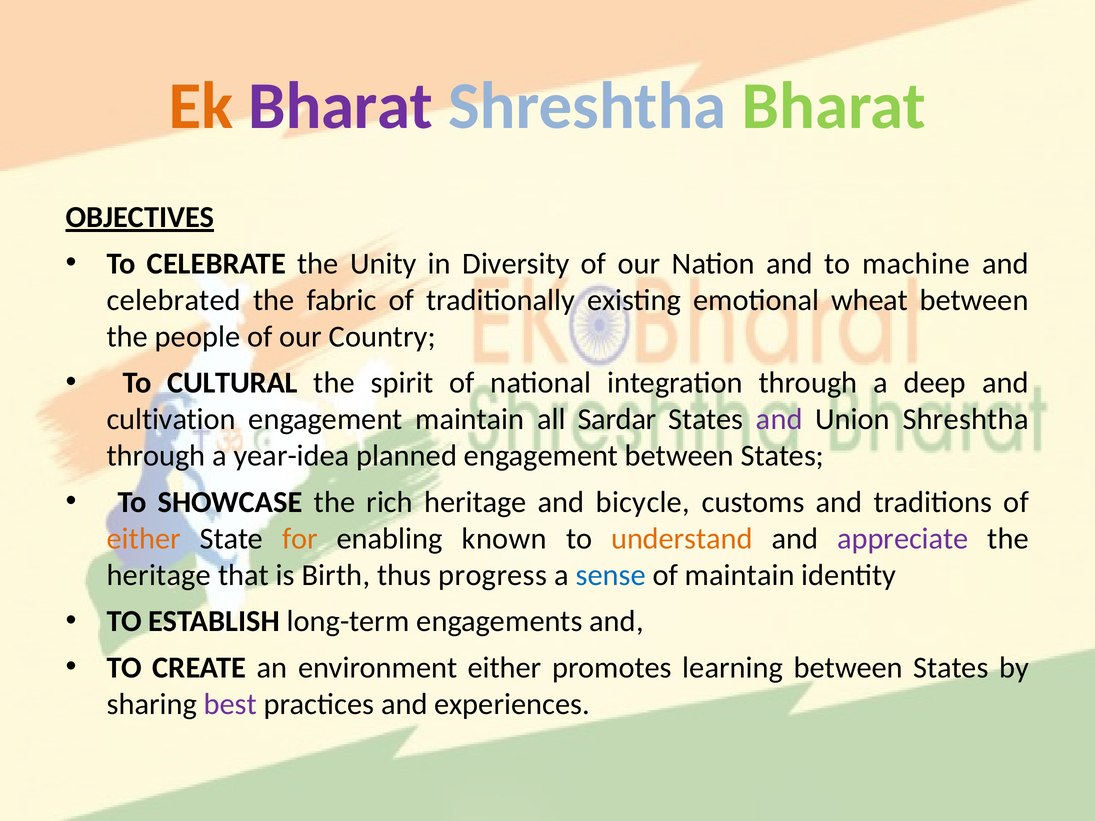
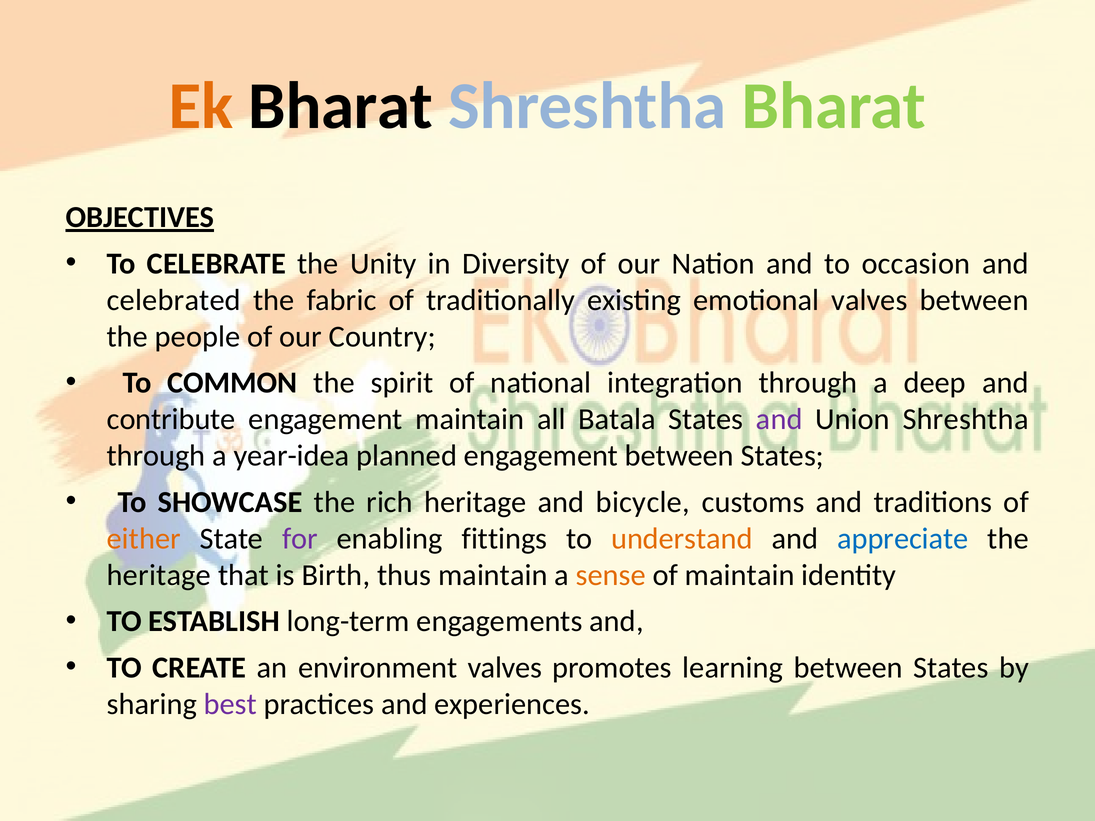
Bharat colour: purple -> black (341, 106)
machine: machine -> occasion (916, 264)
emotional wheat: wheat -> valves (869, 300)
CULTURAL: CULTURAL -> COMMON (232, 383)
cultivation: cultivation -> contribute (171, 420)
Sardar: Sardar -> Batala (617, 420)
for colour: orange -> purple (300, 539)
known: known -> fittings (504, 539)
appreciate colour: purple -> blue (903, 539)
thus progress: progress -> maintain (493, 575)
sense colour: blue -> orange (611, 575)
environment either: either -> valves (505, 668)
